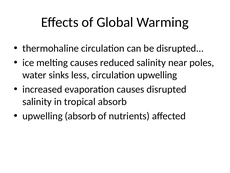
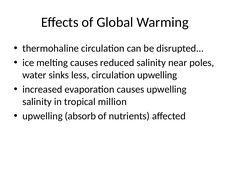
causes disrupted: disrupted -> upwelling (167, 89)
tropical absorb: absorb -> million (112, 101)
